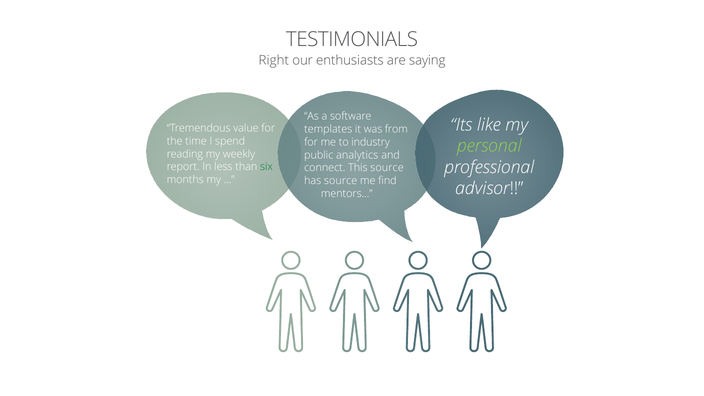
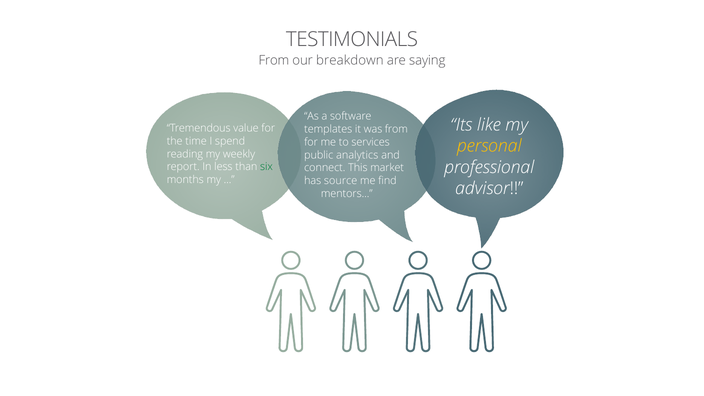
Right: Right -> From (274, 60)
enthusiasts: enthusiasts -> breakdown (350, 60)
industry: industry -> services (371, 142)
personal colour: light green -> yellow (489, 146)
This source: source -> market (387, 168)
